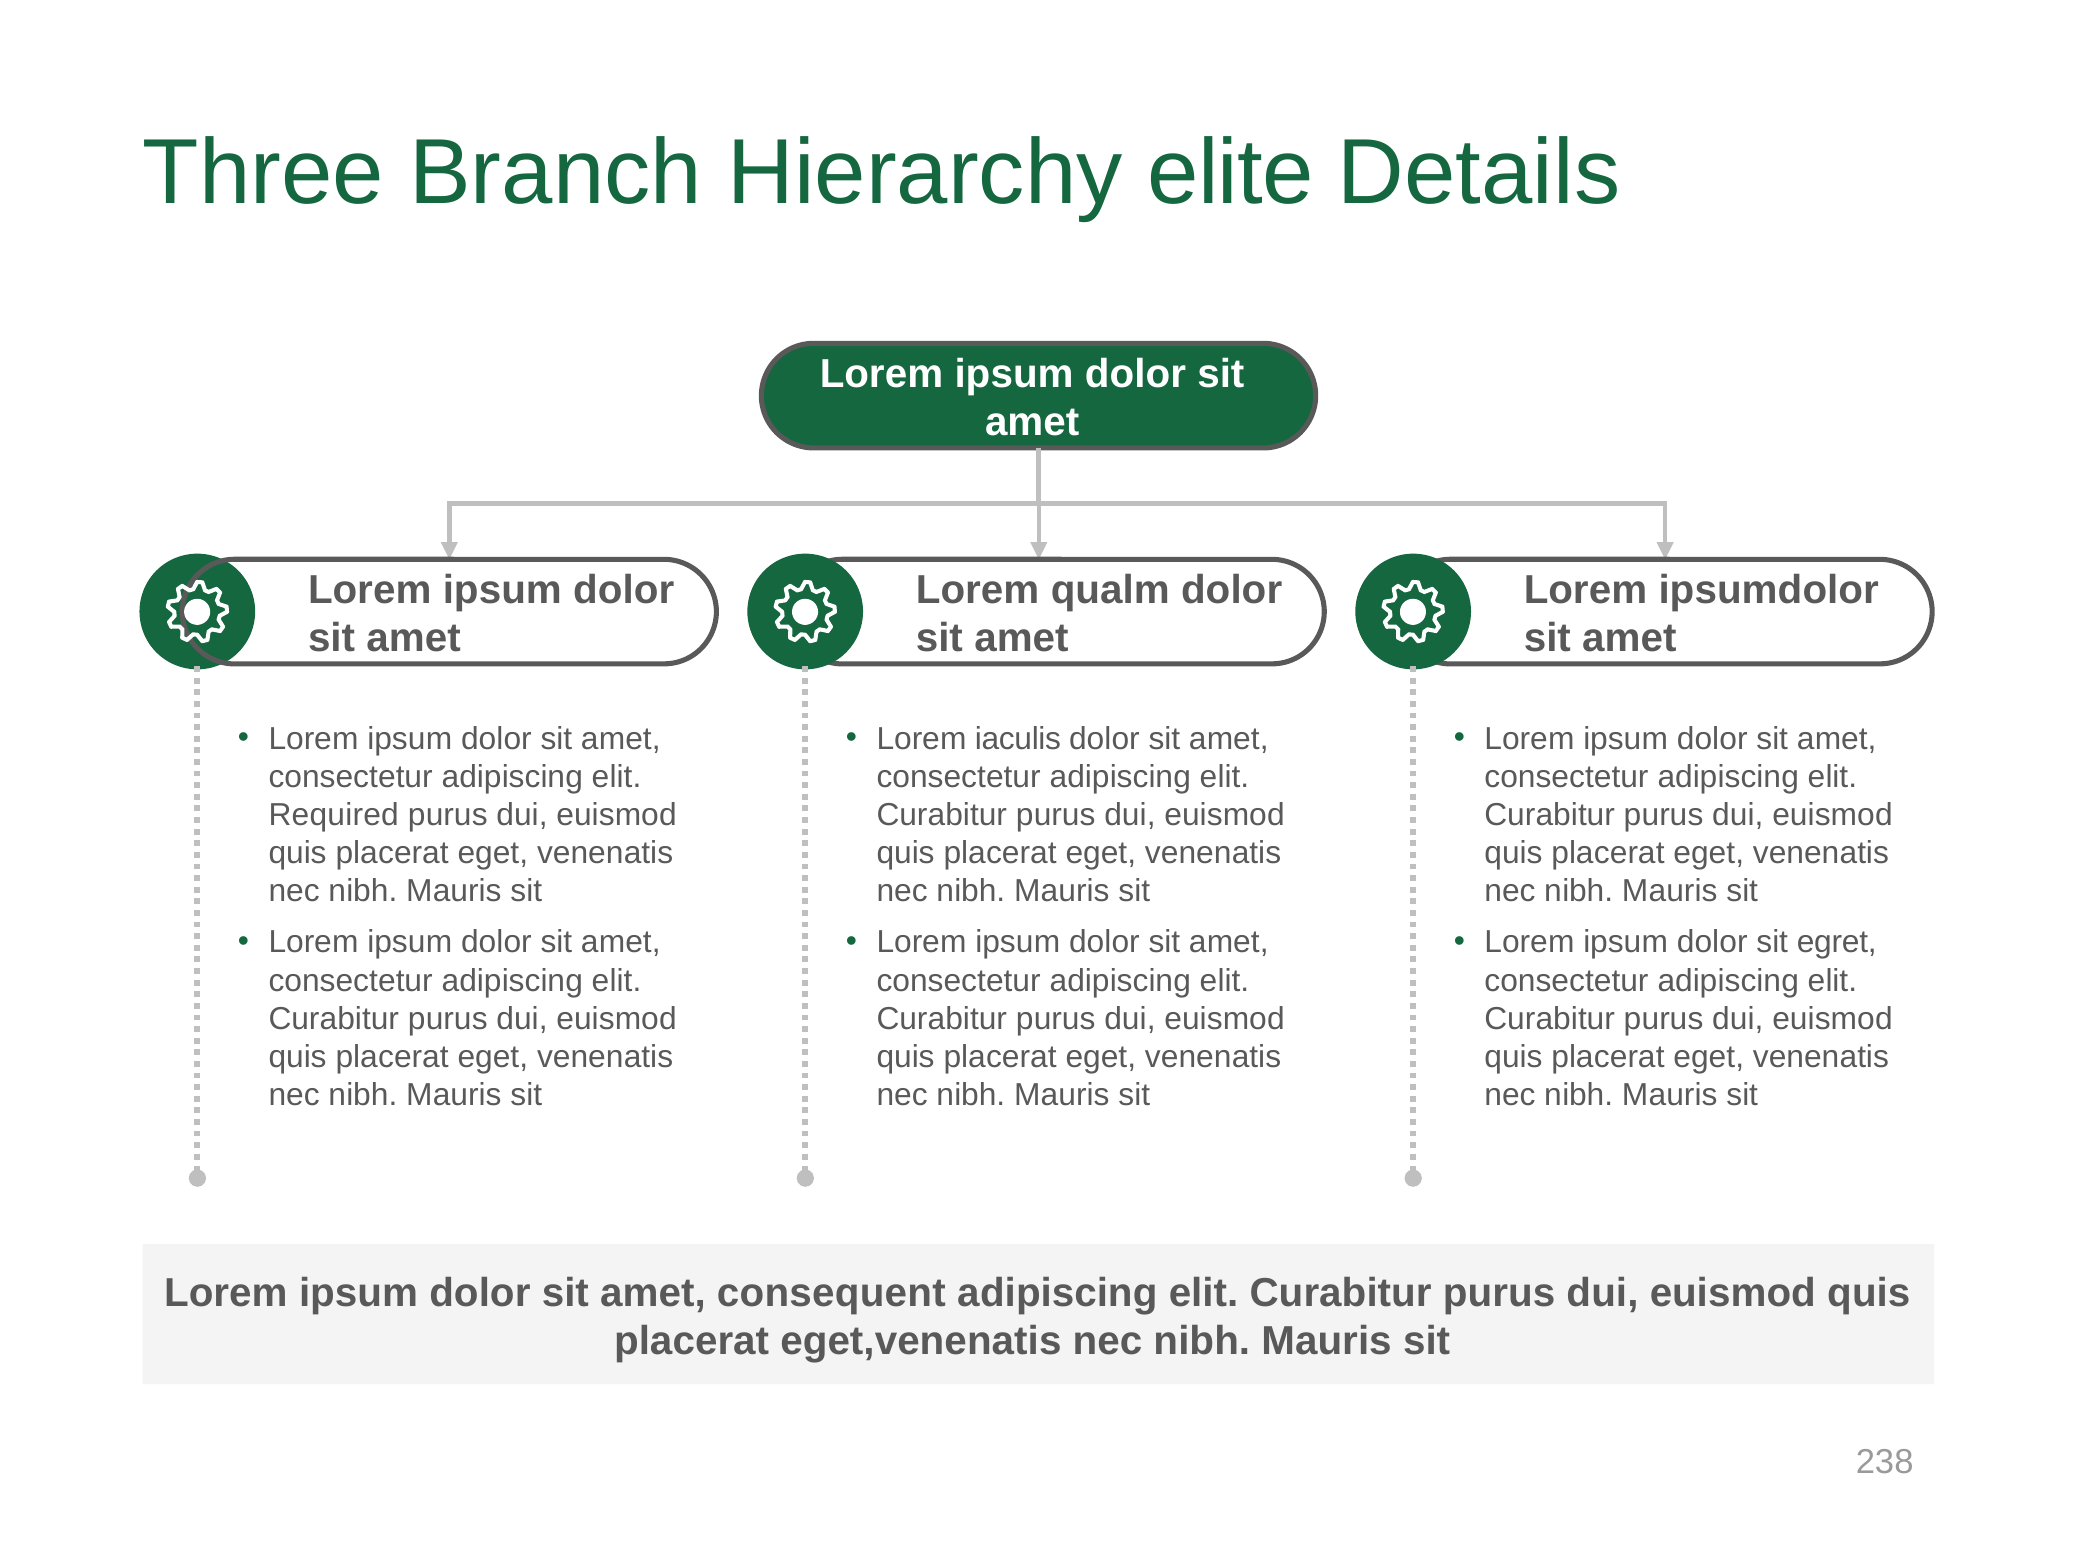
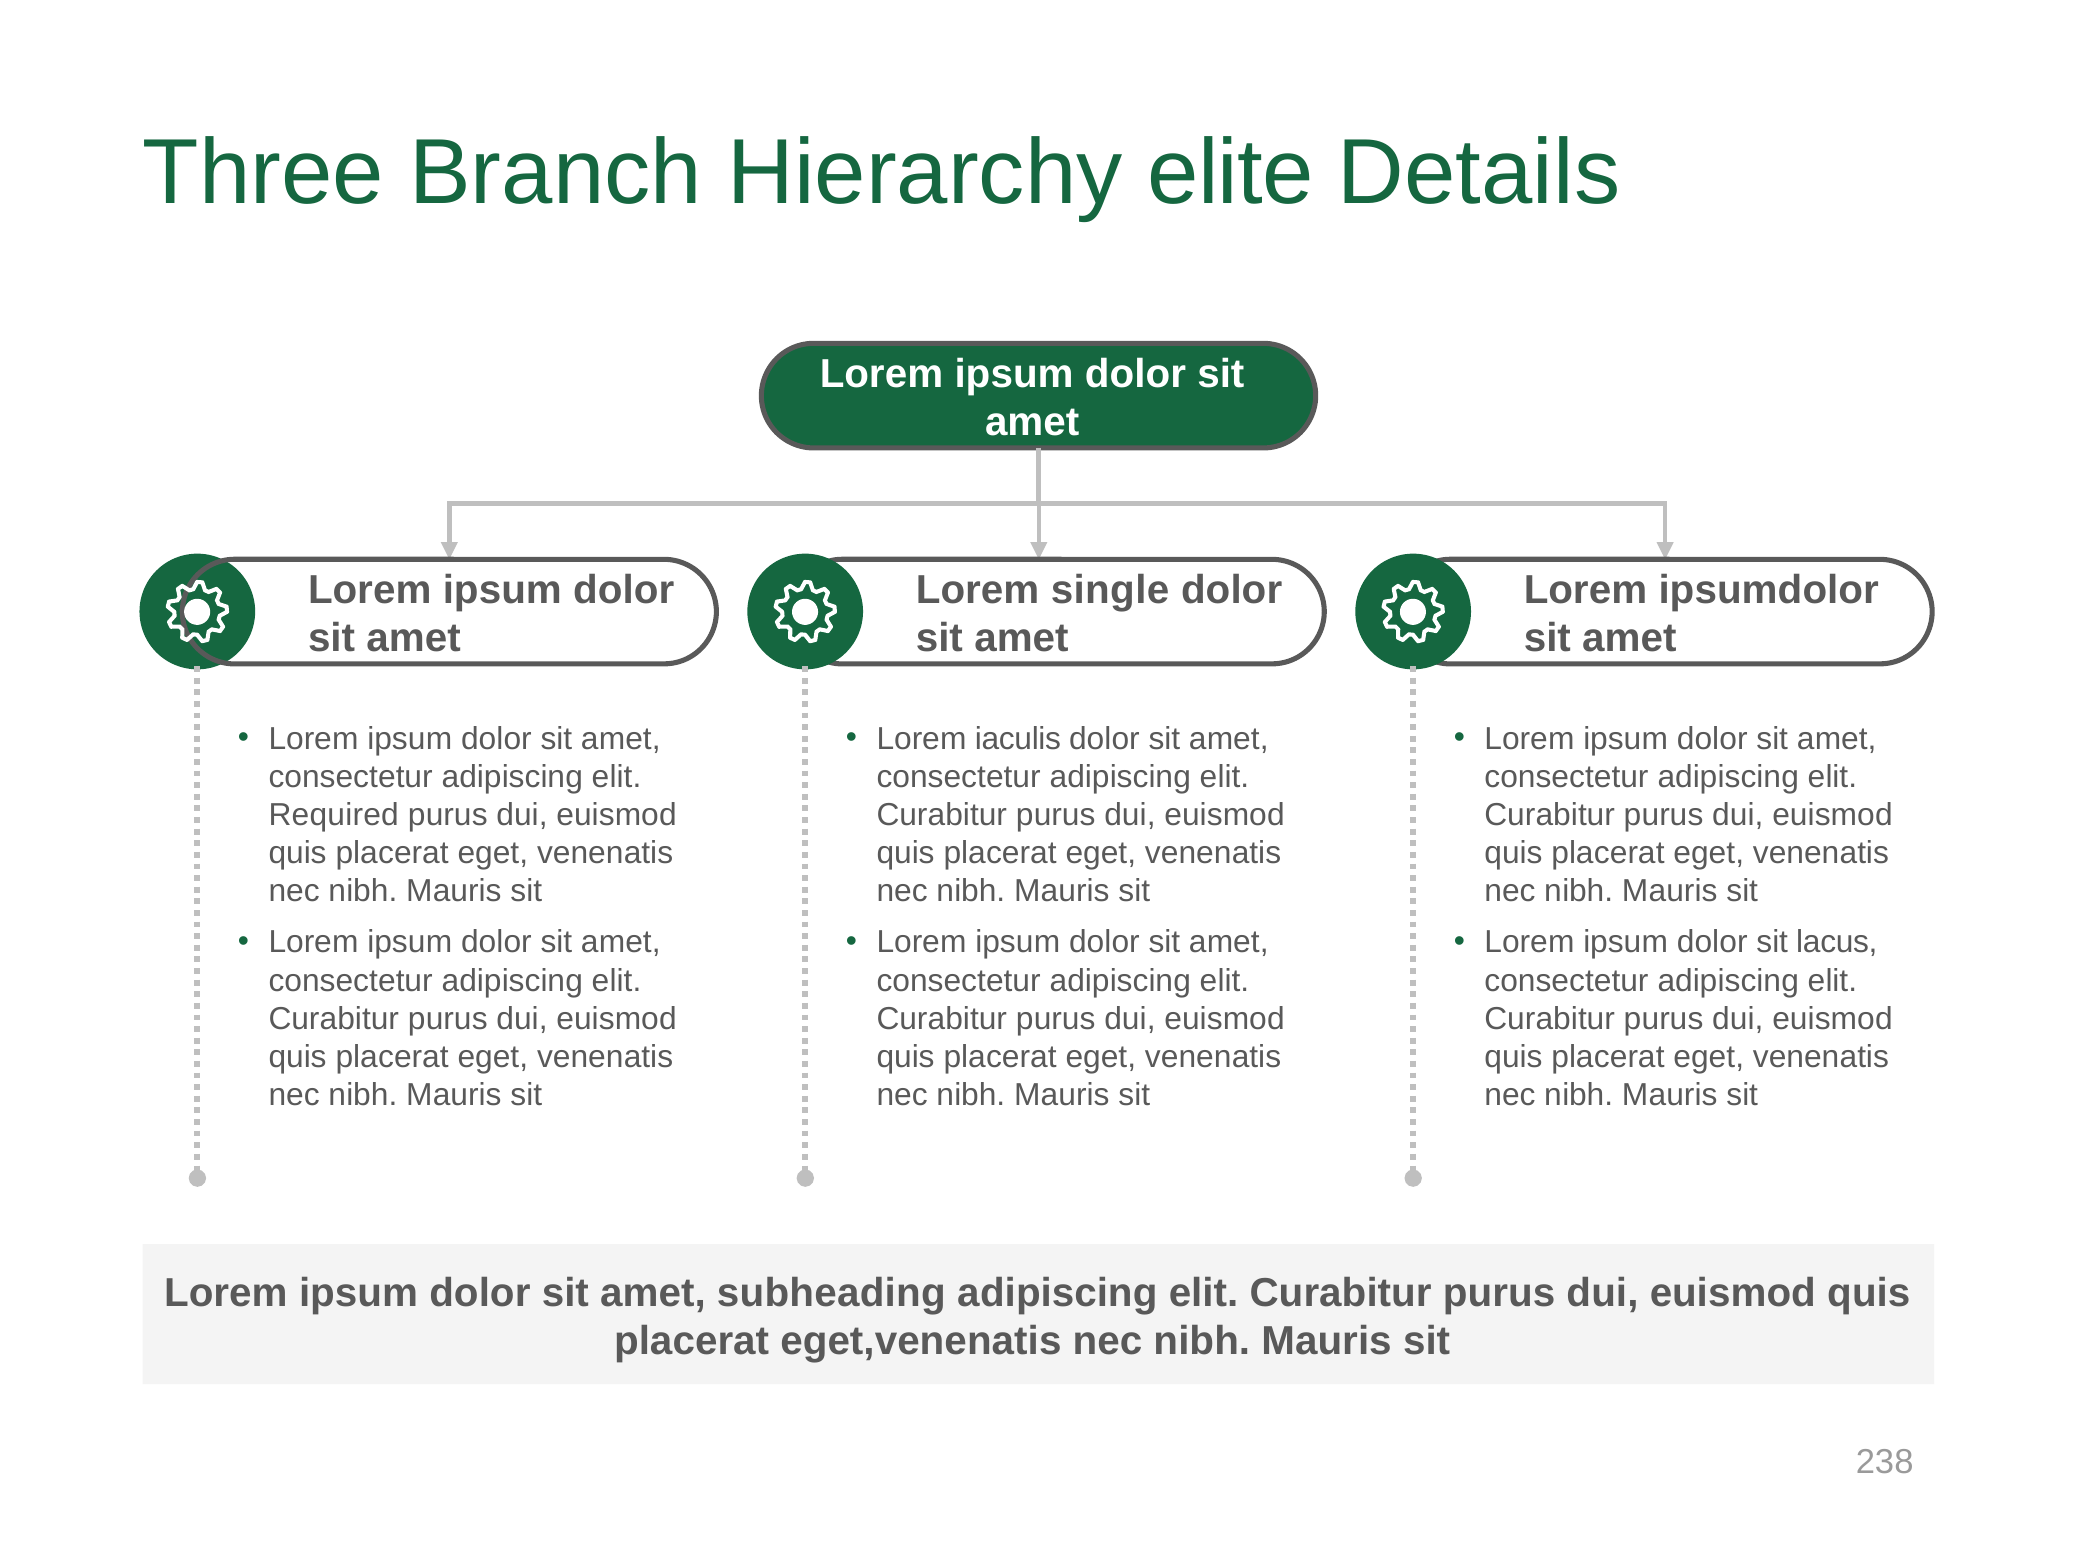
qualm: qualm -> single (1110, 590)
egret: egret -> lacus (1837, 942)
consequent: consequent -> subheading (831, 1292)
